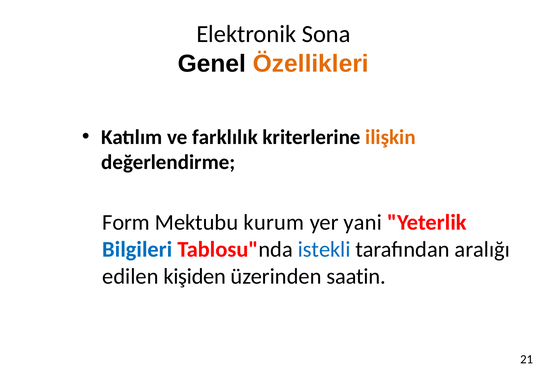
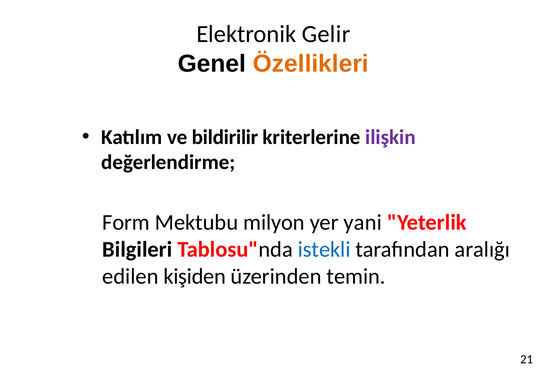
Sona: Sona -> Gelir (326, 34)
farklılık: farklılık -> bildirilir (225, 137)
ilişkin colour: orange -> purple (390, 137)
kurum: kurum -> milyon (274, 222)
Bilgileri colour: blue -> black (137, 249)
saatin: saatin -> temin (356, 276)
